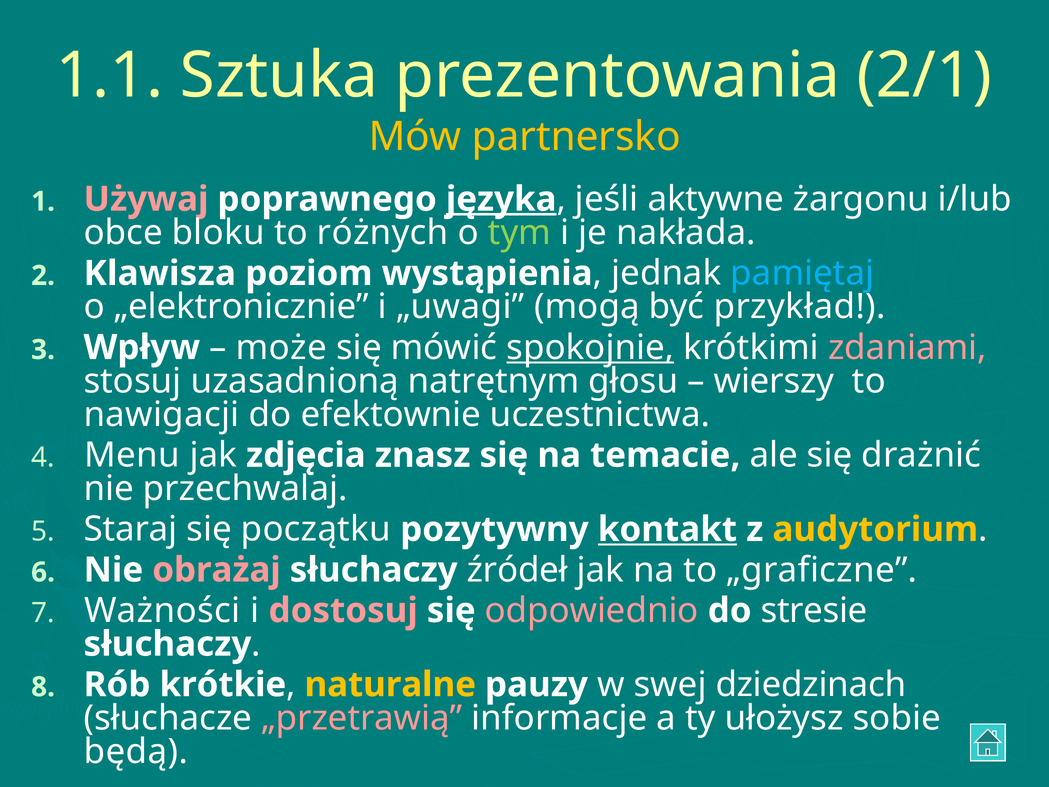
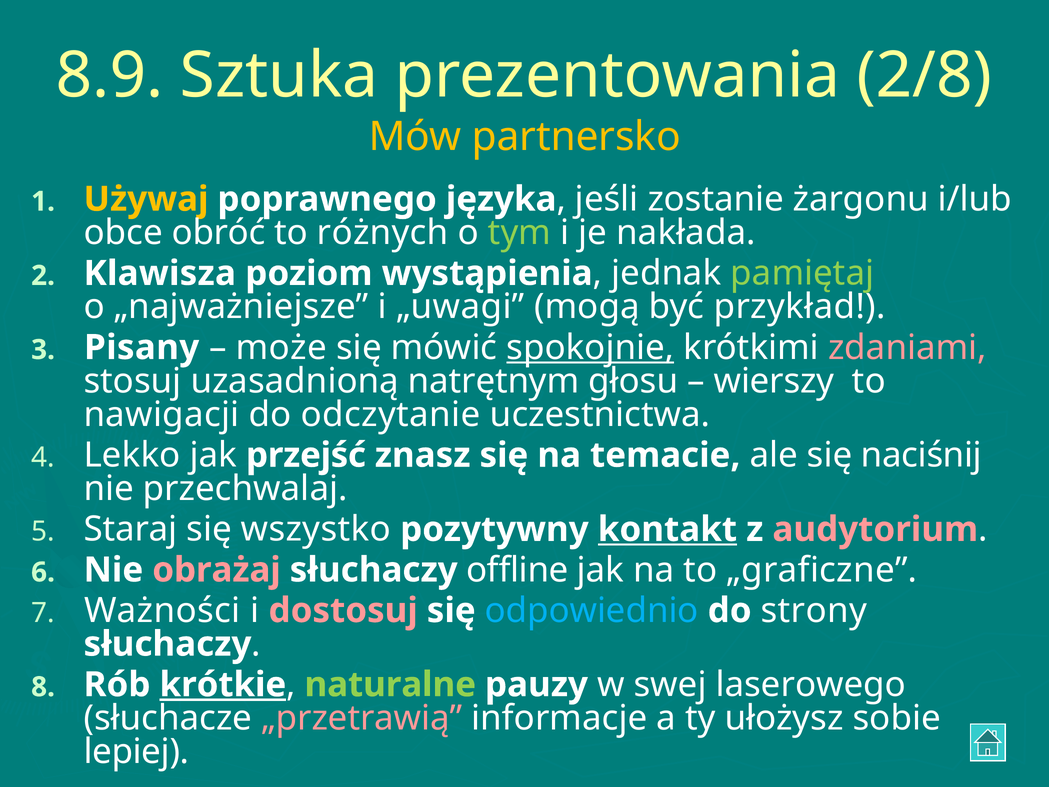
1.1: 1.1 -> 8.9 (110, 75)
2/1: 2/1 -> 2/8 (924, 75)
Używaj colour: pink -> yellow (146, 199)
języka underline: present -> none (501, 199)
aktywne: aktywne -> zostanie (716, 199)
bloku: bloku -> obróć (219, 233)
pamiętaj colour: light blue -> light green (802, 273)
„elektronicznie: „elektronicznie -> „najważniejsze (241, 307)
Wpływ: Wpływ -> Pisany (142, 347)
efektownie: efektownie -> odczytanie (391, 415)
Menu: Menu -> Lekko (132, 455)
zdjęcia: zdjęcia -> przejść (306, 455)
drażnić: drażnić -> naciśnij (921, 455)
początku: początku -> wszystko (316, 529)
audytorium colour: yellow -> pink (875, 529)
źródeł: źródeł -> offline (517, 570)
odpowiednio colour: pink -> light blue (592, 610)
stresie: stresie -> strony (814, 610)
krótkie underline: none -> present (223, 684)
naturalne colour: yellow -> light green (390, 684)
dziedzinach: dziedzinach -> laserowego (811, 684)
będą: będą -> lepiej (136, 752)
